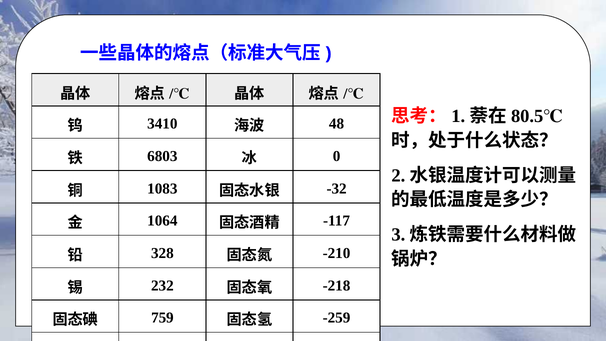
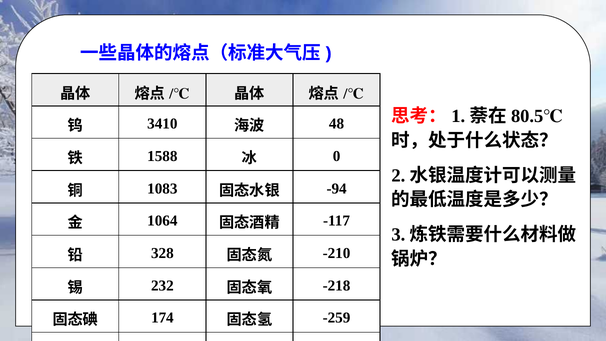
6803: 6803 -> 1588 (162, 156)
-32: -32 -> -94 (337, 189)
759: 759 -> 174 (162, 318)
